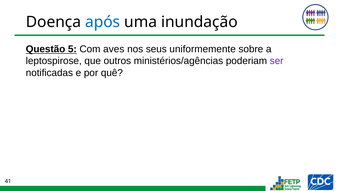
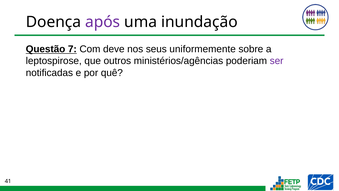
após colour: blue -> purple (103, 22)
5: 5 -> 7 (72, 49)
aves: aves -> deve (114, 49)
